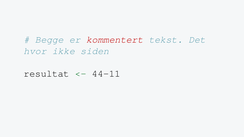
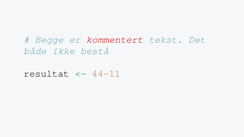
hvor: hvor -> både (35, 51)
siden: siden -> bestå (95, 51)
44-11 colour: black -> orange (106, 74)
